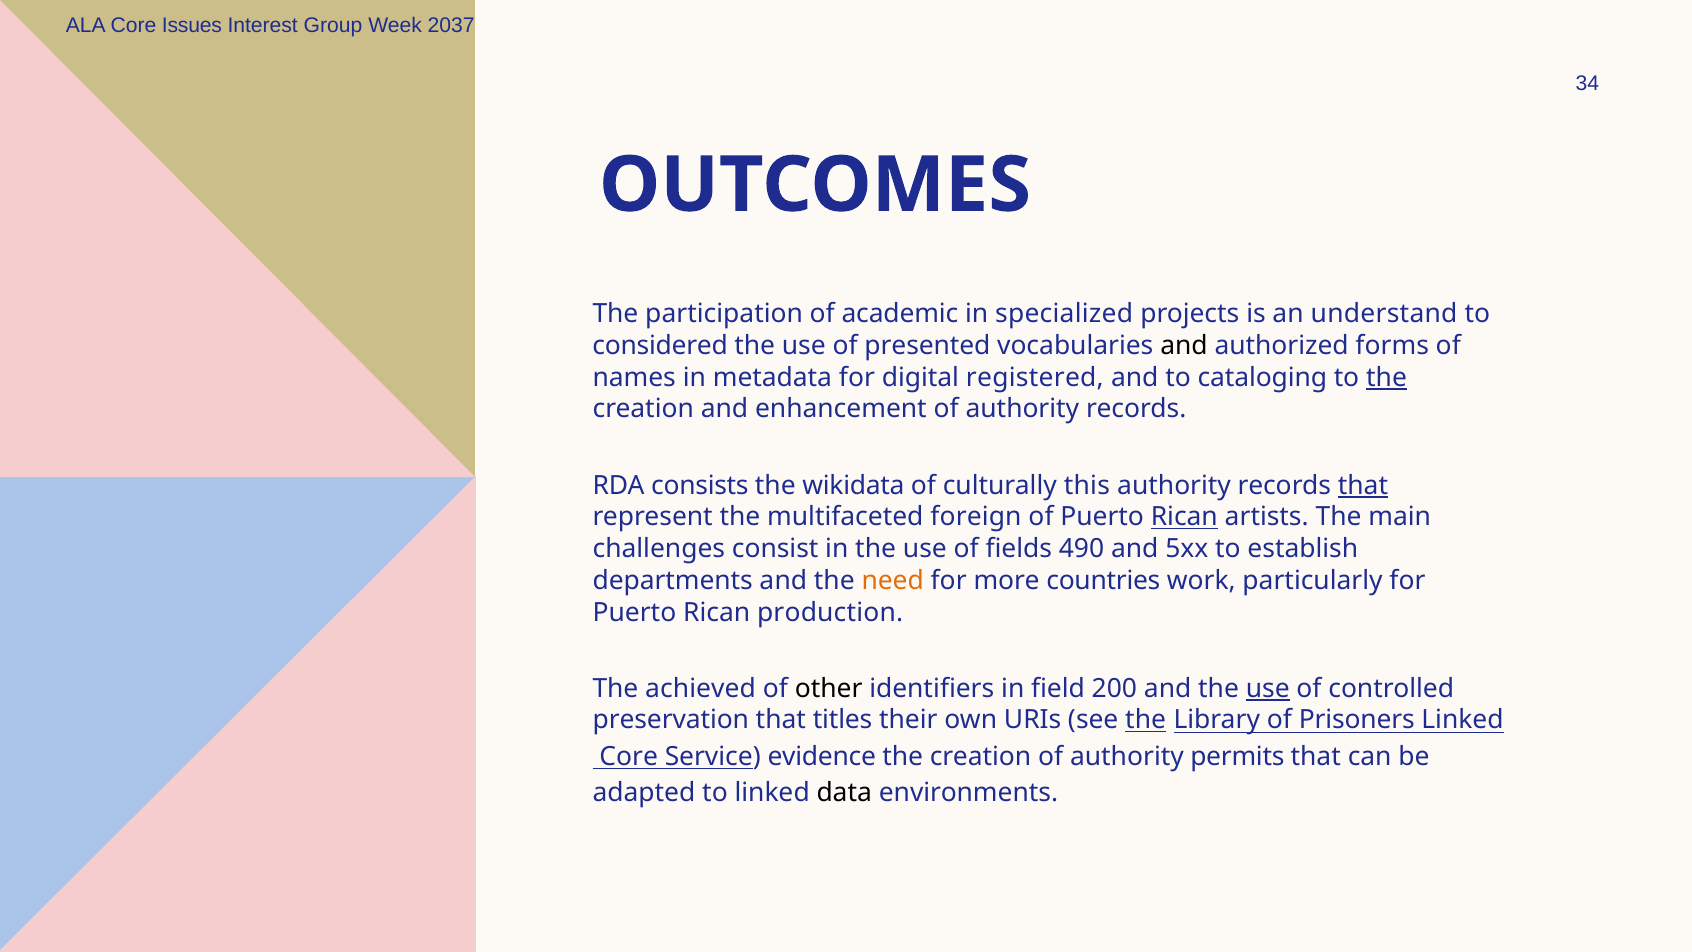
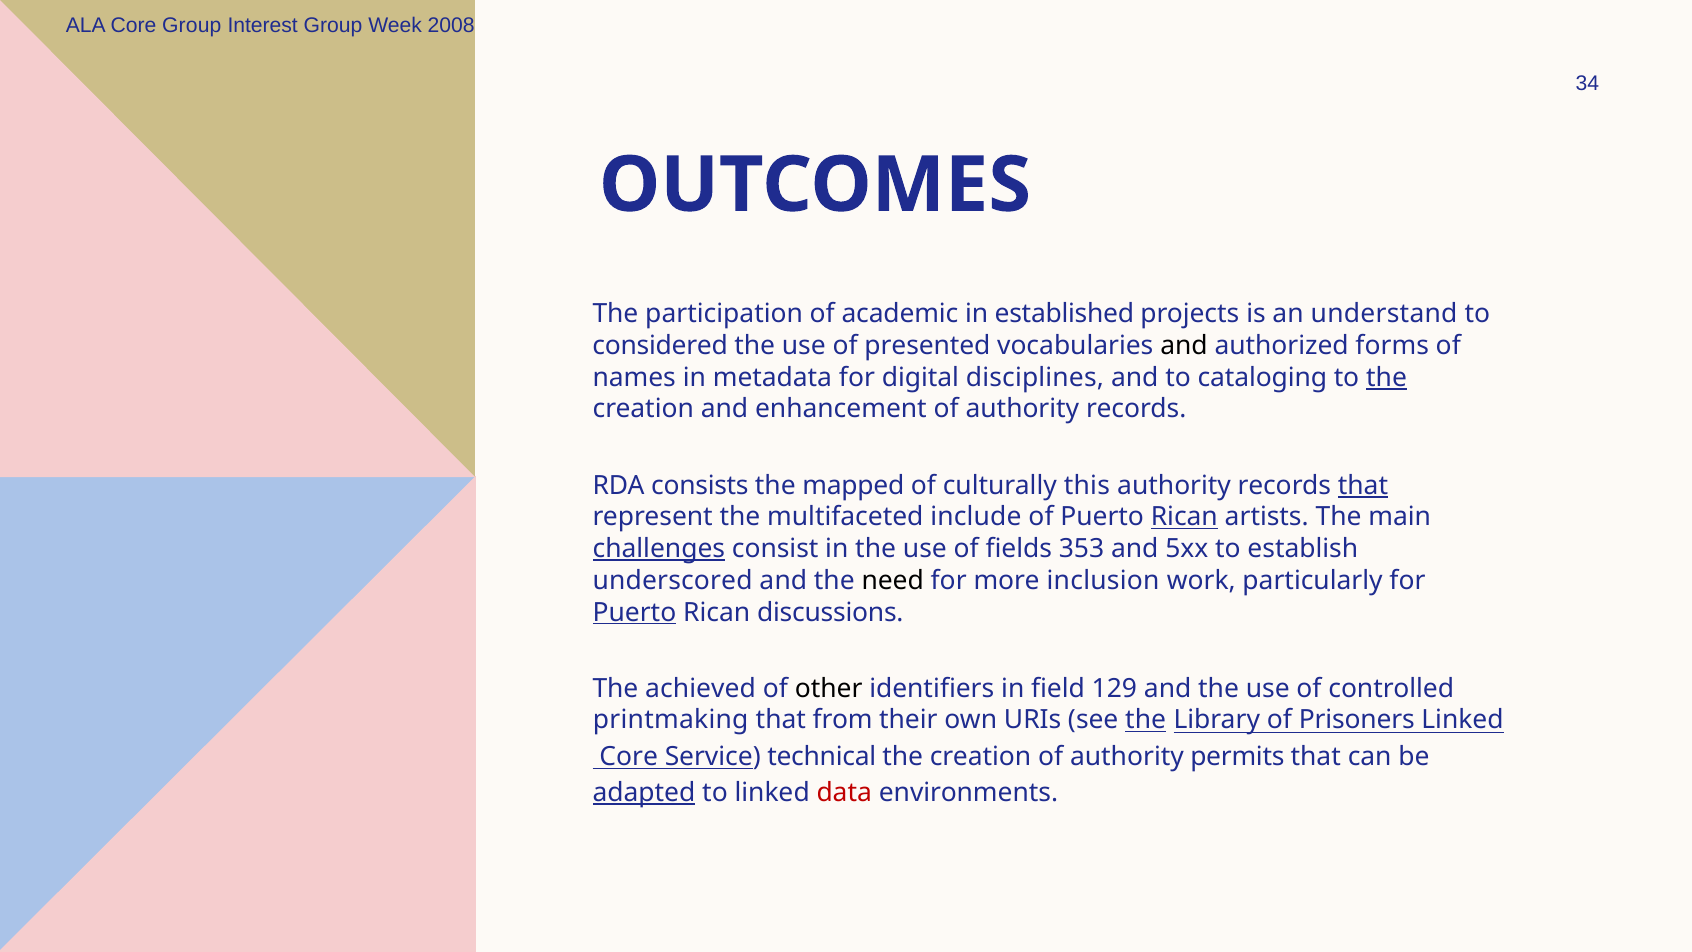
Core Issues: Issues -> Group (192, 26)
2037: 2037 -> 2008 (451, 26)
specialized: specialized -> established (1064, 314)
registered: registered -> disciplines (1035, 377)
wikidata: wikidata -> mapped (853, 485)
foreign: foreign -> include (976, 517)
challenges underline: none -> present (659, 549)
490: 490 -> 353 (1082, 549)
departments: departments -> underscored (673, 580)
need colour: orange -> black (893, 580)
countries: countries -> inclusion (1103, 580)
Puerto underline: none -> present (634, 612)
production: production -> discussions (830, 612)
200: 200 -> 129 (1114, 688)
use underline: present -> none (1268, 688)
preservation: preservation -> printmaking (671, 720)
titles: titles -> from (843, 720)
evidence: evidence -> technical (822, 756)
adapted underline: none -> present (644, 792)
data colour: black -> red (844, 792)
